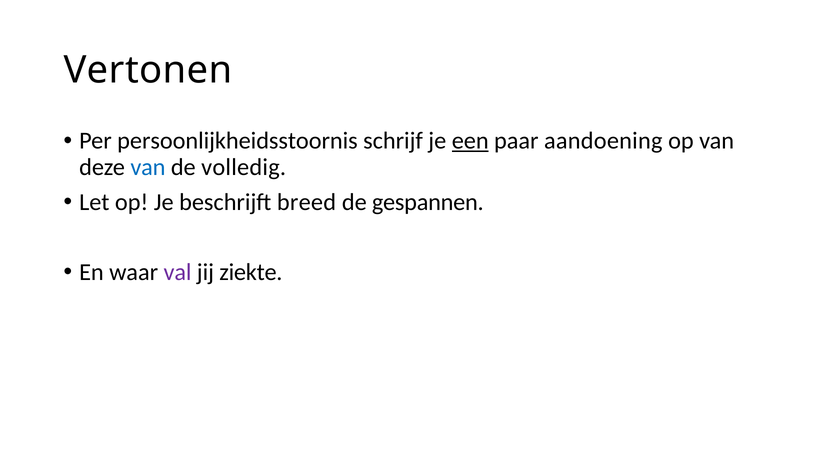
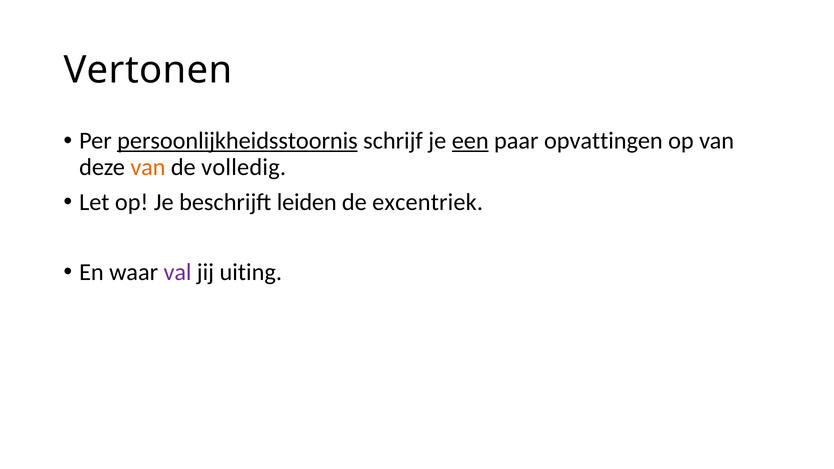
persoonlijkheidsstoornis underline: none -> present (237, 141)
aandoening: aandoening -> opvattingen (603, 141)
van colour: blue -> orange (148, 167)
breed: breed -> leiden (307, 202)
gespannen: gespannen -> excentriek (428, 202)
ziekte: ziekte -> uiting (251, 272)
